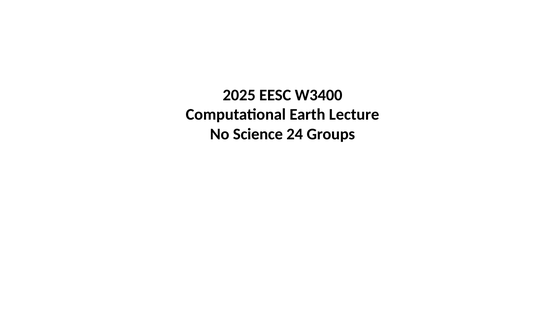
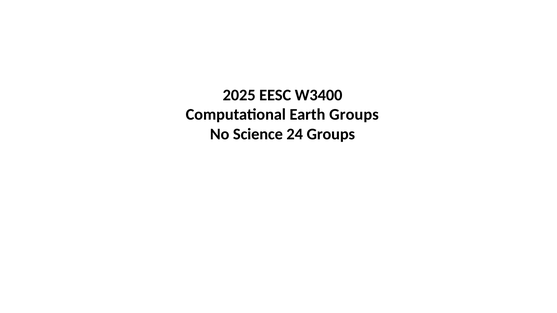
Earth Lecture: Lecture -> Groups (354, 115)
